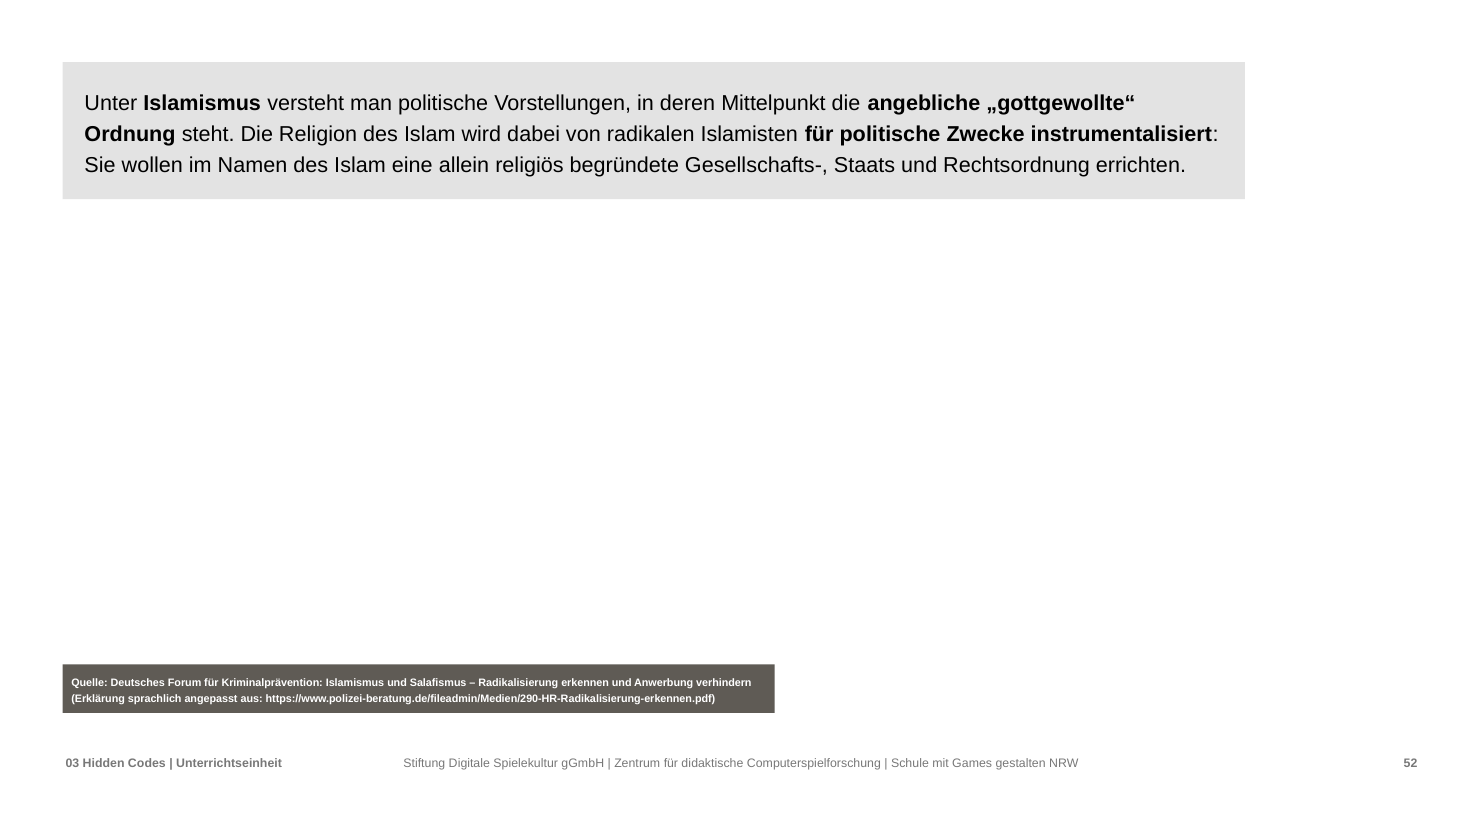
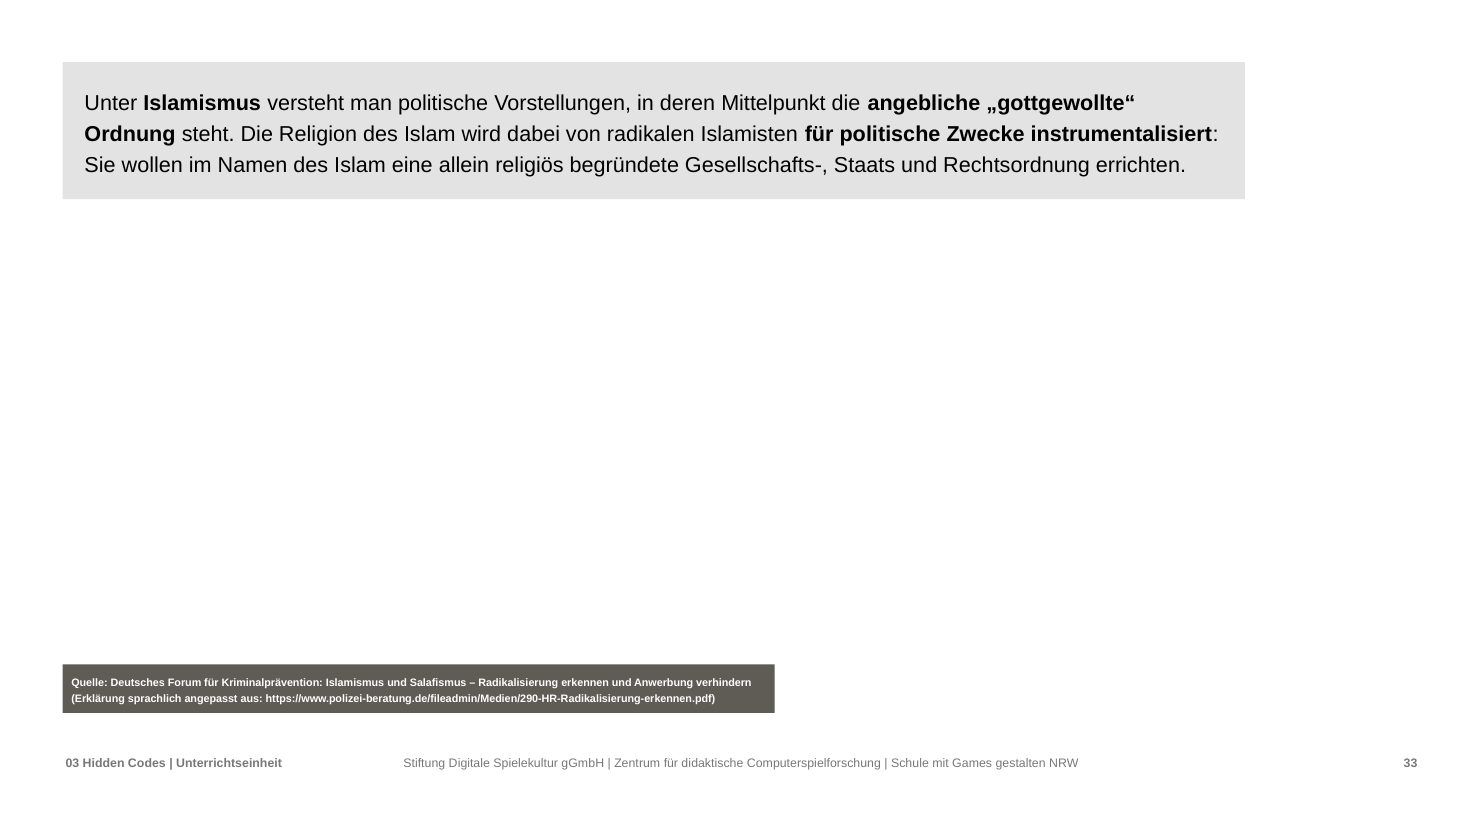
52: 52 -> 33 (1411, 764)
